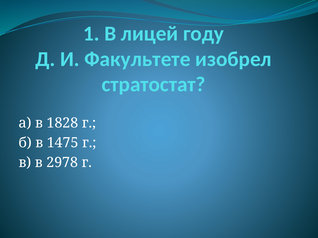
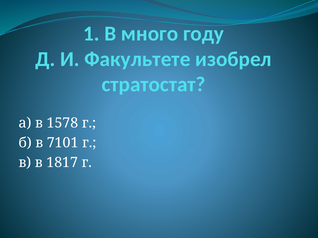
лицей: лицей -> много (150, 34)
1828: 1828 -> 1578 (62, 123)
1475: 1475 -> 7101 (63, 143)
2978: 2978 -> 1817 (62, 163)
